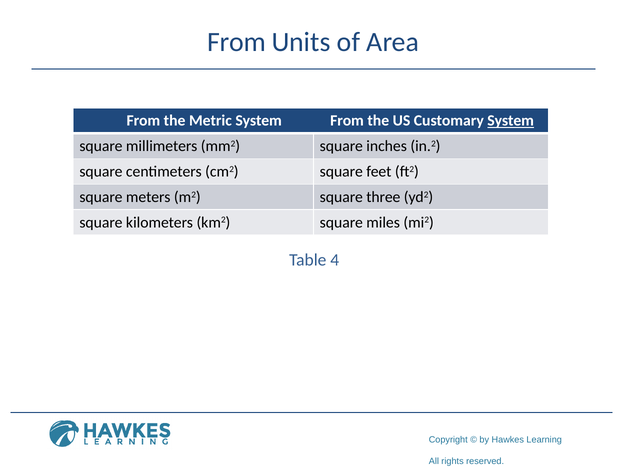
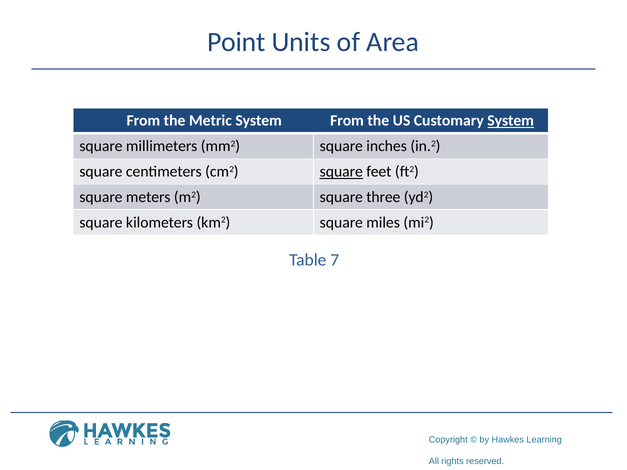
From: From -> Point (237, 42)
square underline: none -> present (341, 172)
4: 4 -> 7 (335, 260)
